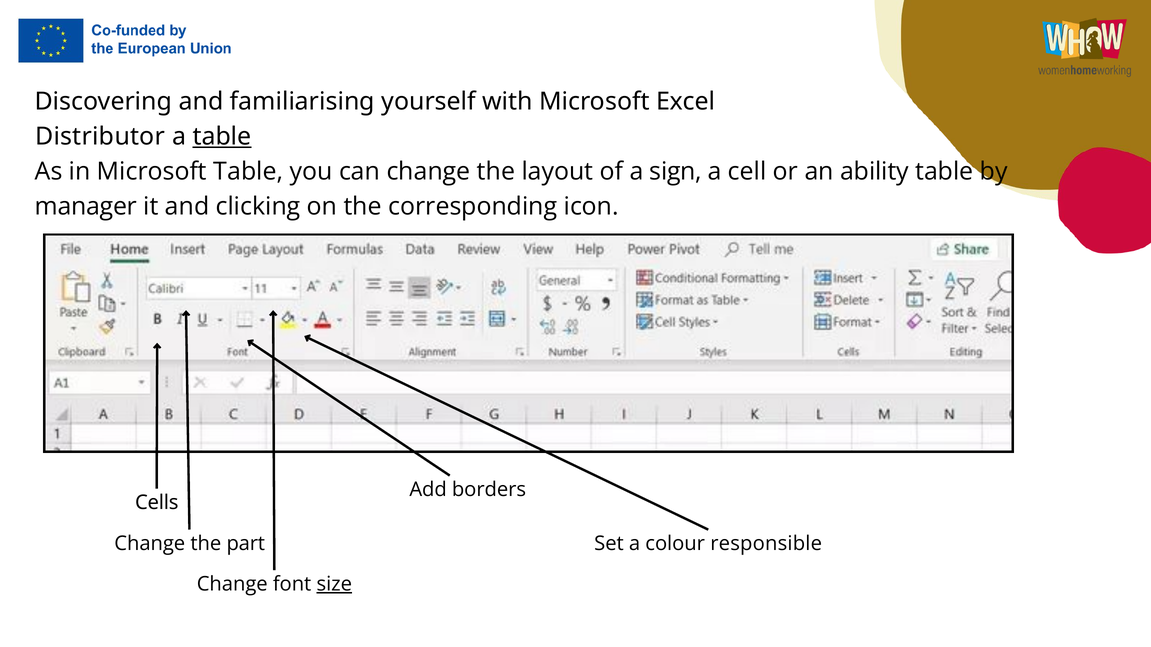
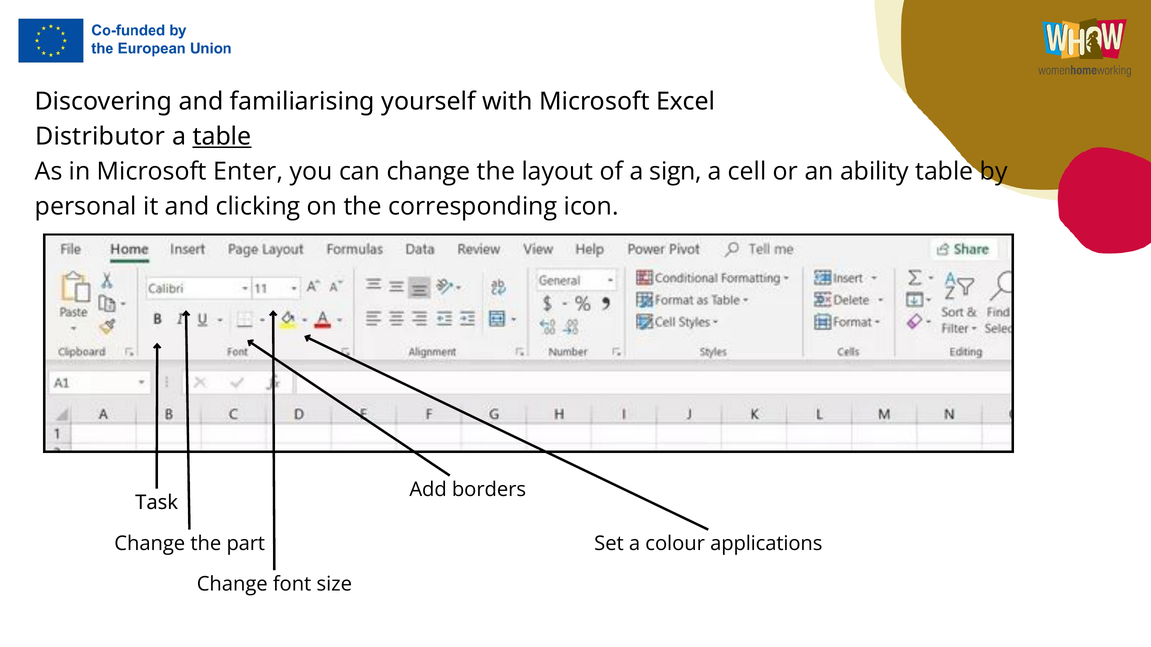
Microsoft Table: Table -> Enter (248, 172)
manager: manager -> personal (86, 206)
Cells: Cells -> Task (157, 503)
responsible: responsible -> applications (766, 544)
size underline: present -> none (334, 585)
